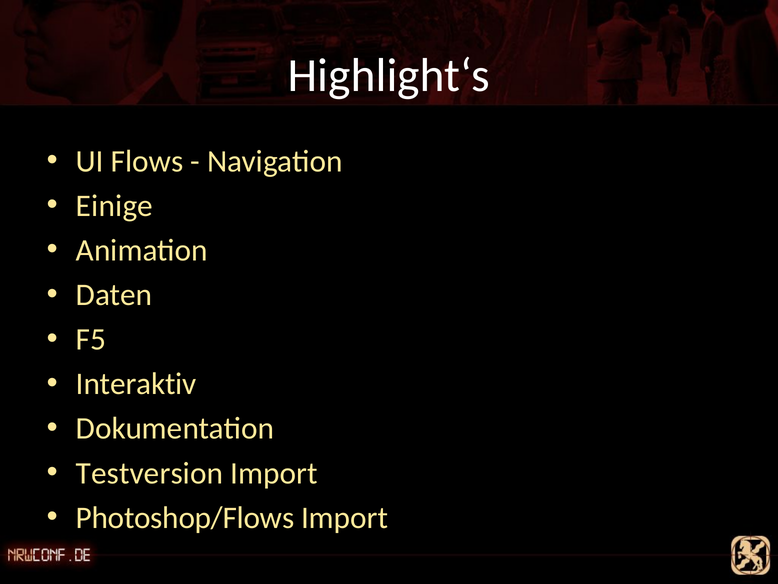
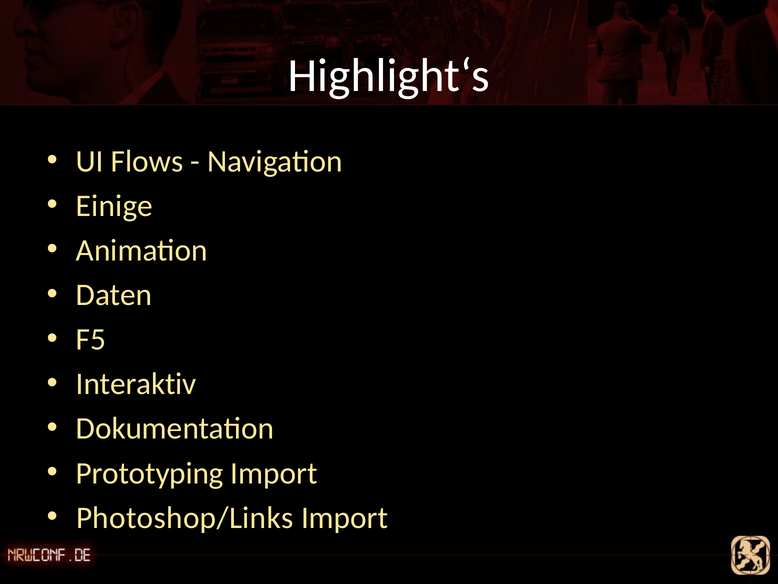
Testversion: Testversion -> Prototyping (150, 473)
Photoshop/Flows: Photoshop/Flows -> Photoshop/Links (185, 517)
